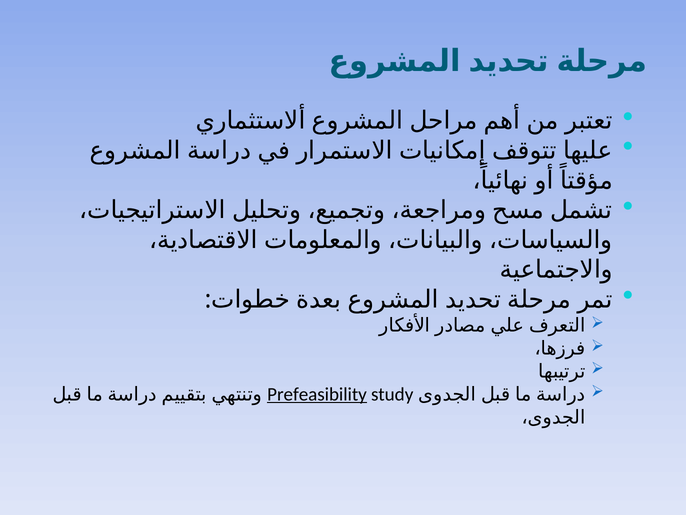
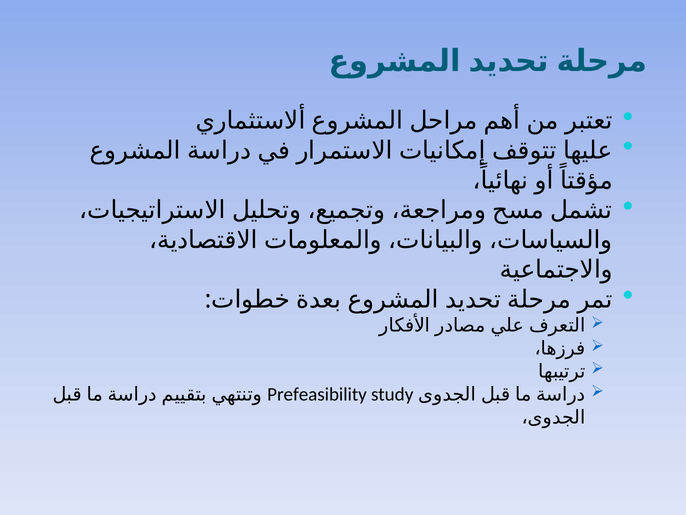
Prefeasibility underline: present -> none (317, 394)
